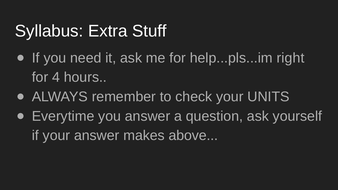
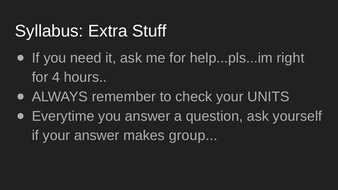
above: above -> group (193, 136)
